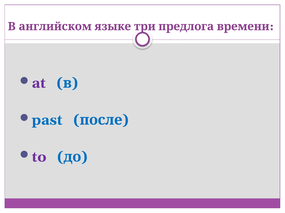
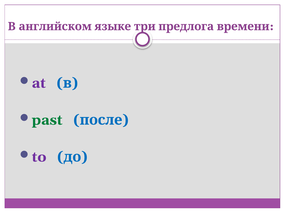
past colour: blue -> green (47, 120)
